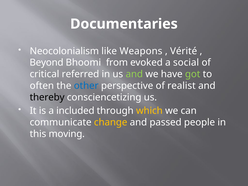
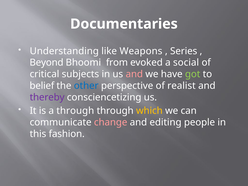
Neocolonialism: Neocolonialism -> Understanding (64, 51)
Vérité: Vérité -> Series (184, 51)
referred: referred -> subjects (80, 74)
and colour: light green -> pink (134, 74)
often: often -> belief (42, 86)
thereby colour: black -> purple (47, 97)
a included: included -> through (75, 111)
change colour: yellow -> pink (111, 122)
passed: passed -> editing (166, 122)
moving: moving -> fashion (67, 134)
